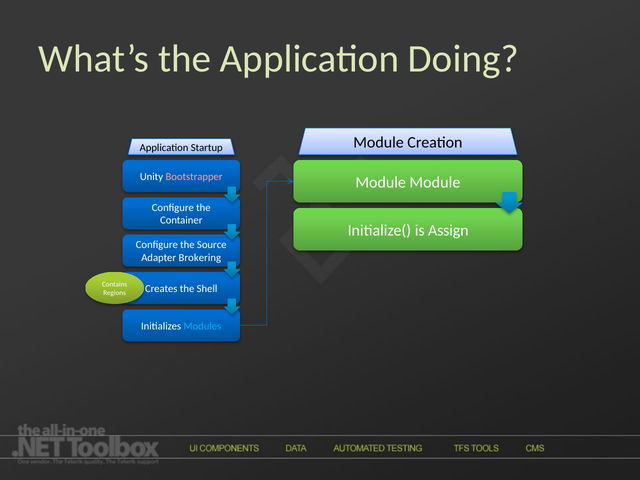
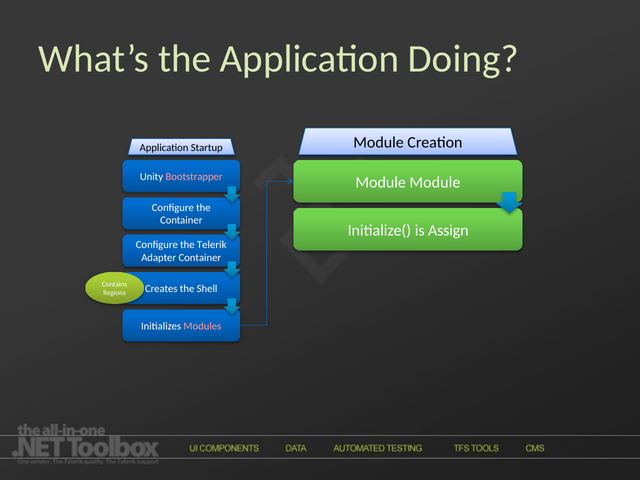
Source: Source -> Telerik (212, 245)
Adapter Brokering: Brokering -> Container (200, 258)
Modules colour: light blue -> pink (202, 326)
